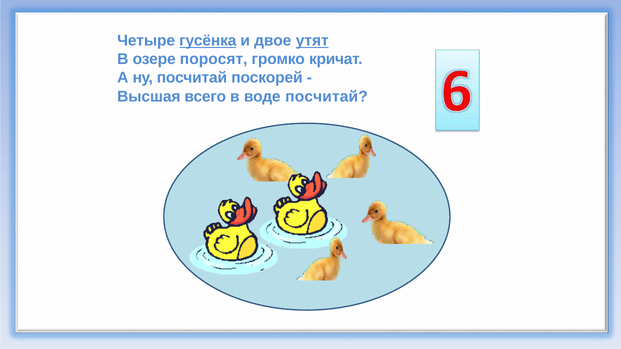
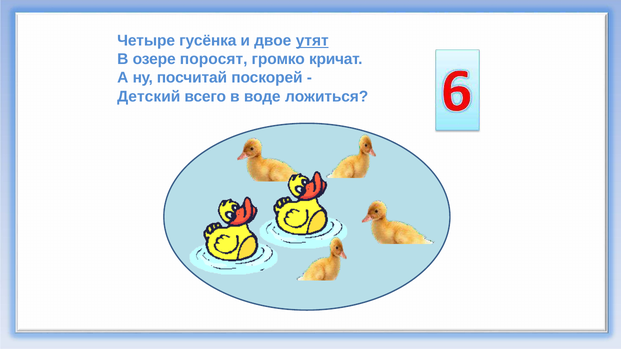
гусёнка underline: present -> none (208, 41)
Высшая: Высшая -> Детский (149, 97)
воде посчитай: посчитай -> ложиться (327, 97)
